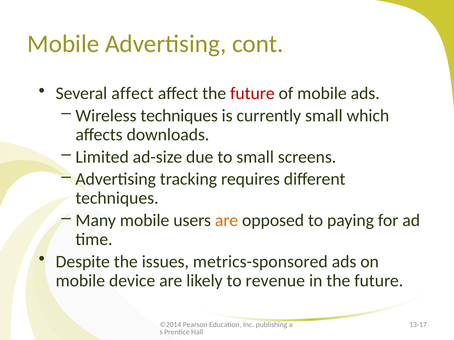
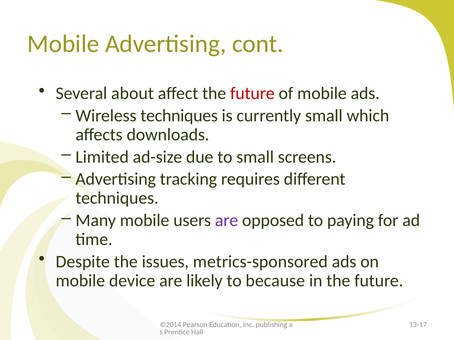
Several affect: affect -> about (133, 94)
are colour: orange -> purple (227, 221)
revenue: revenue -> because (275, 281)
